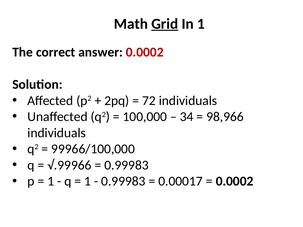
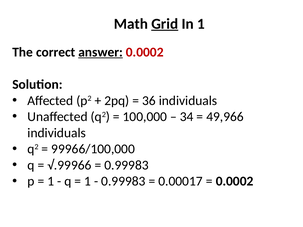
answer underline: none -> present (101, 52)
72: 72 -> 36 (149, 101)
98,966: 98,966 -> 49,966 (225, 117)
